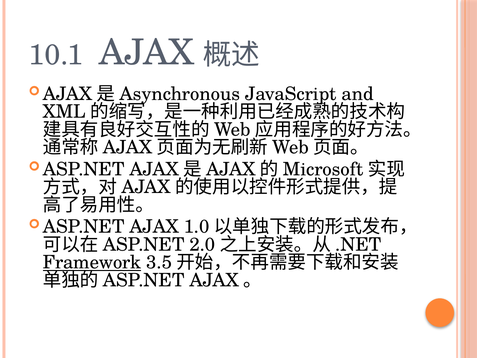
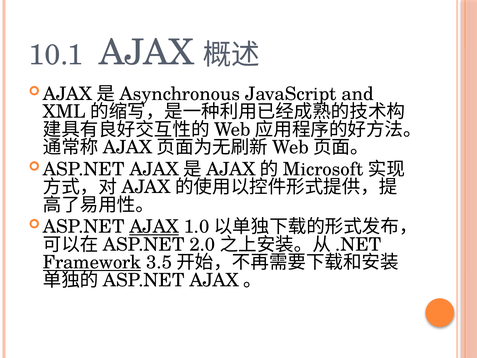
AJAX underline: none -> present (154, 227)
